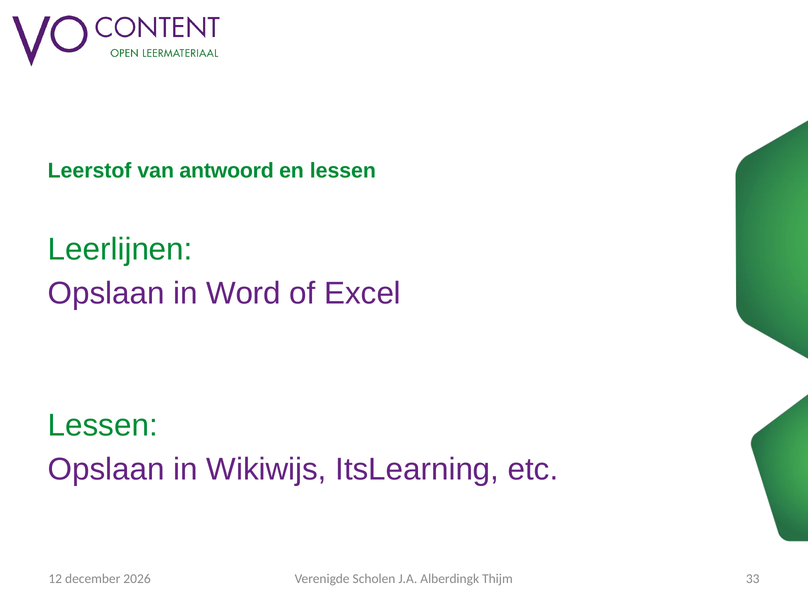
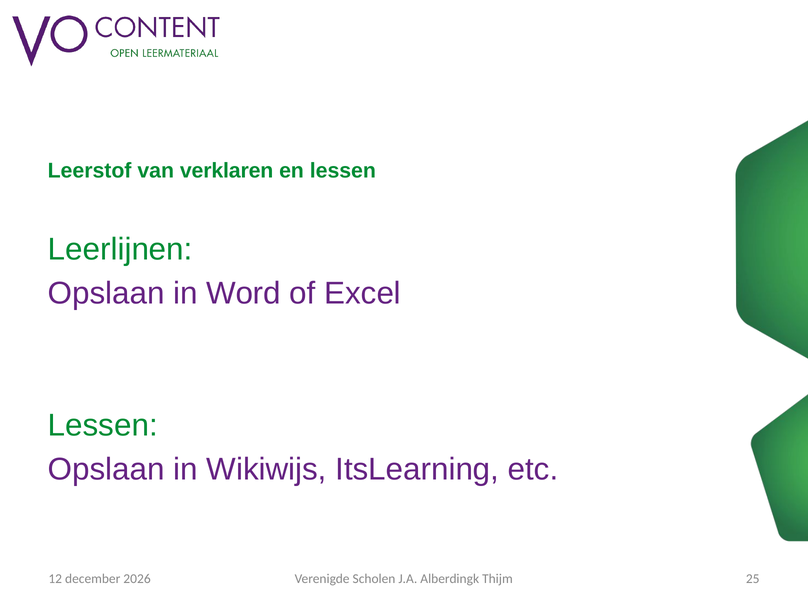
antwoord: antwoord -> verklaren (227, 171)
33: 33 -> 25 (753, 579)
